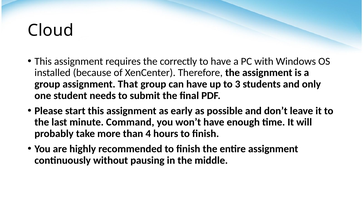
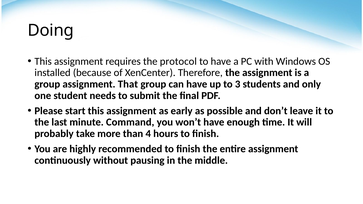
Cloud: Cloud -> Doing (51, 30)
correctly: correctly -> protocol (178, 61)
